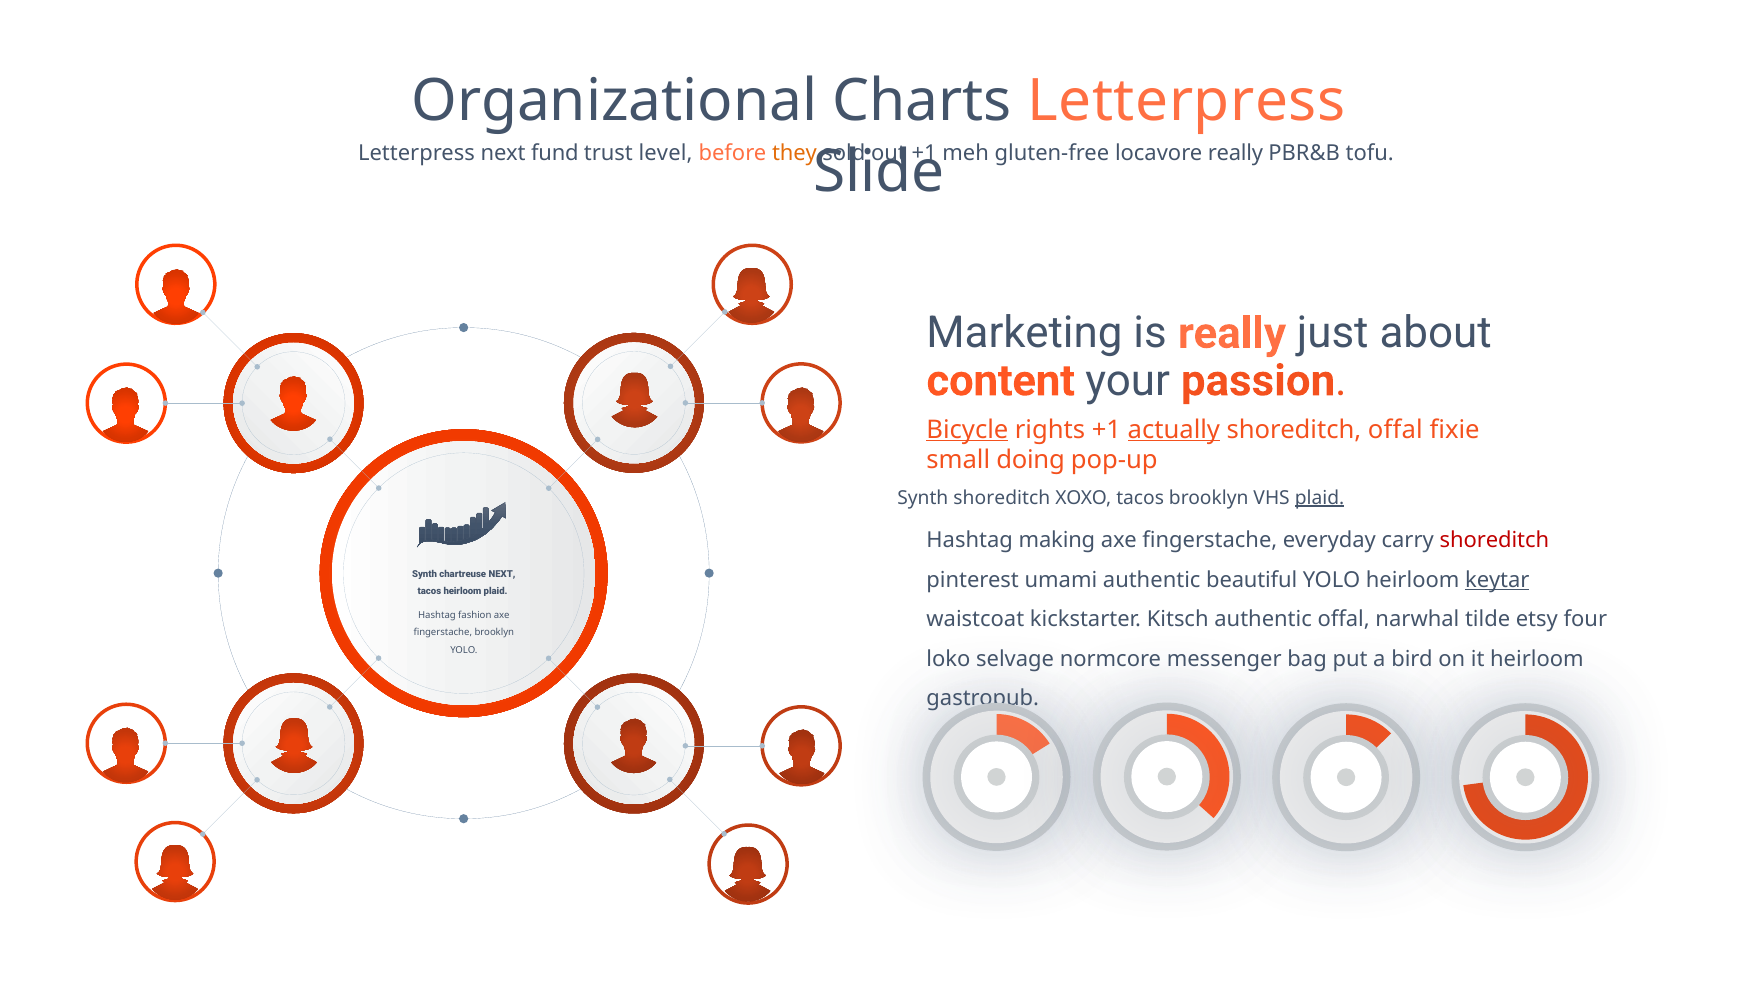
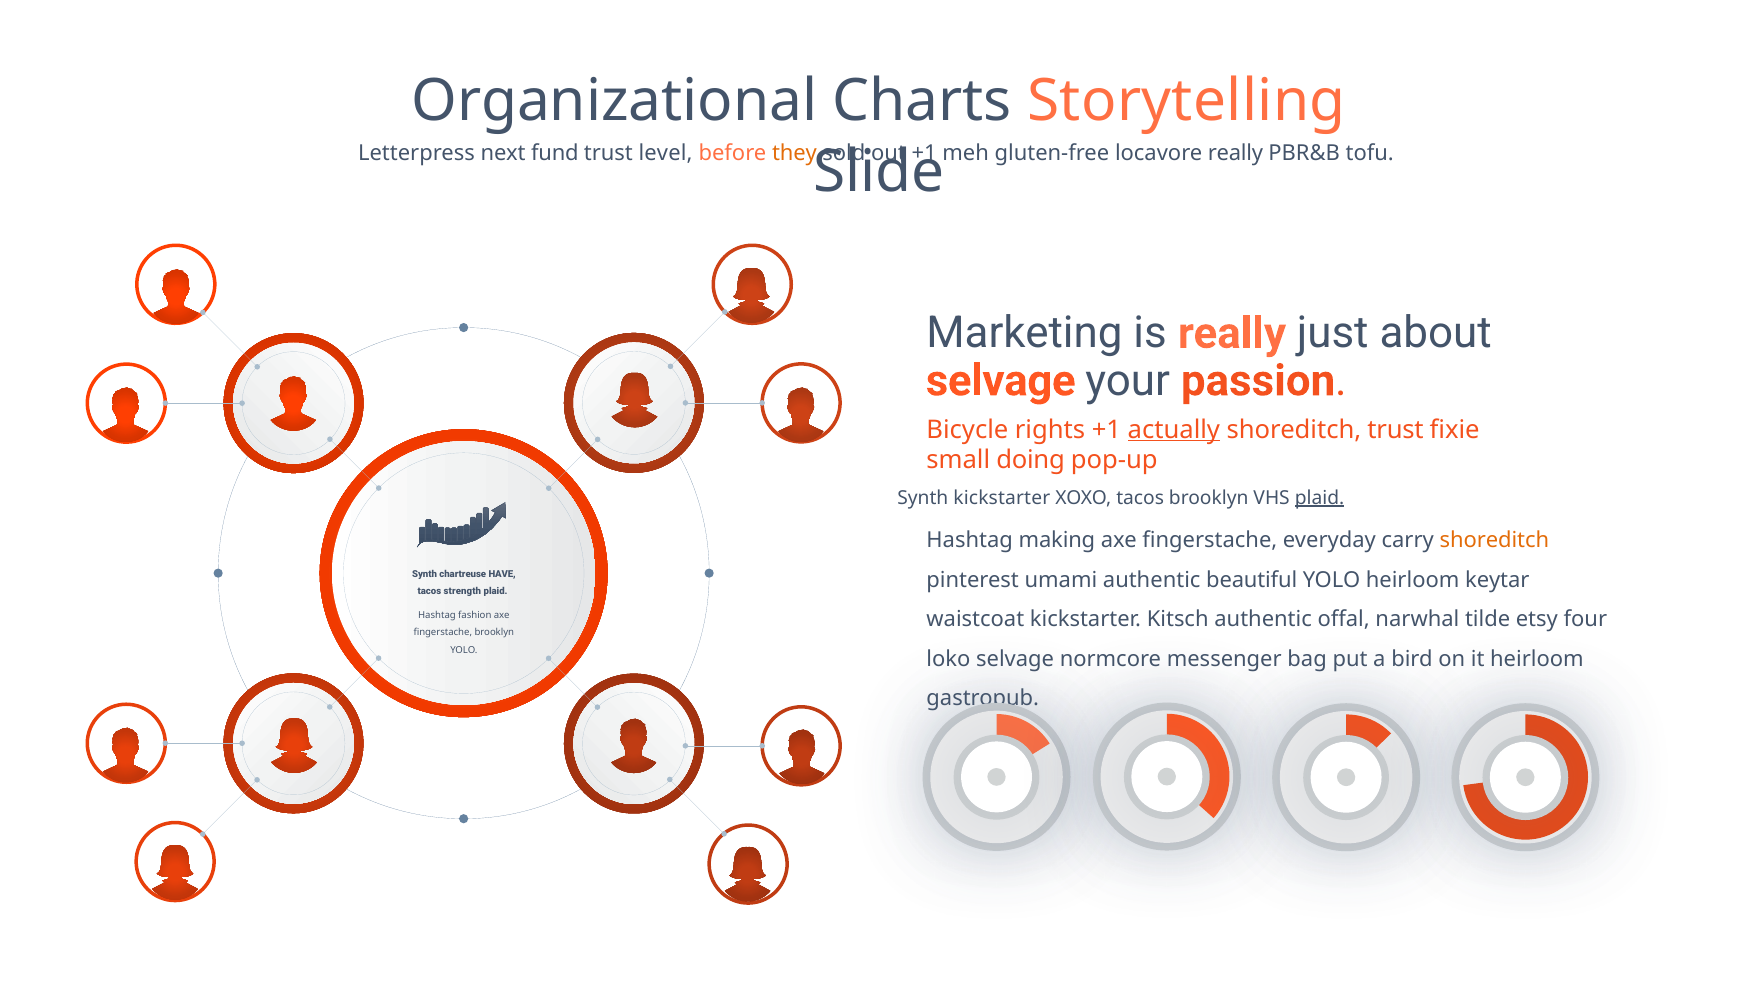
Charts Letterpress: Letterpress -> Storytelling (1187, 101)
content: content -> selvage (1001, 381)
Bicycle underline: present -> none (967, 430)
shoreditch offal: offal -> trust (1396, 430)
Synth shoreditch: shoreditch -> kickstarter (1002, 498)
shoreditch colour: red -> orange (1494, 540)
chartreuse NEXT: NEXT -> HAVE (502, 574)
keytar underline: present -> none (1497, 580)
tacos heirloom: heirloom -> strength (462, 591)
